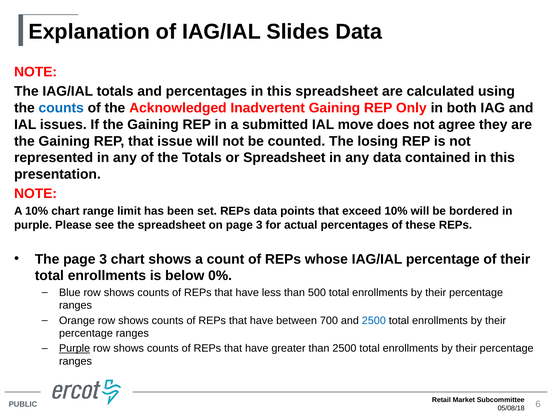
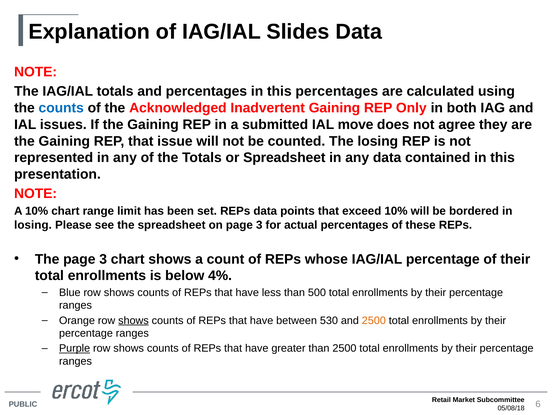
this spreadsheet: spreadsheet -> percentages (337, 91)
purple: purple -> losing (33, 225)
0%: 0% -> 4% (220, 276)
shows underline: none -> present (133, 320)
700: 700 -> 530 (329, 320)
2500 colour: blue -> orange (374, 320)
